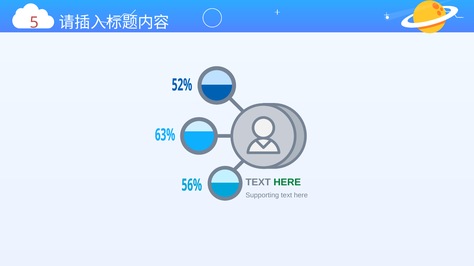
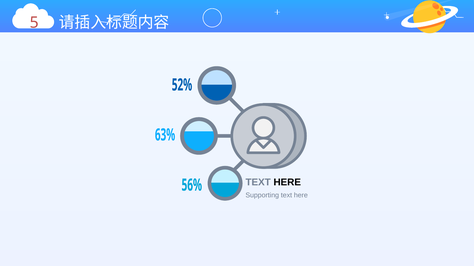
HERE colour: green -> black (287, 183)
